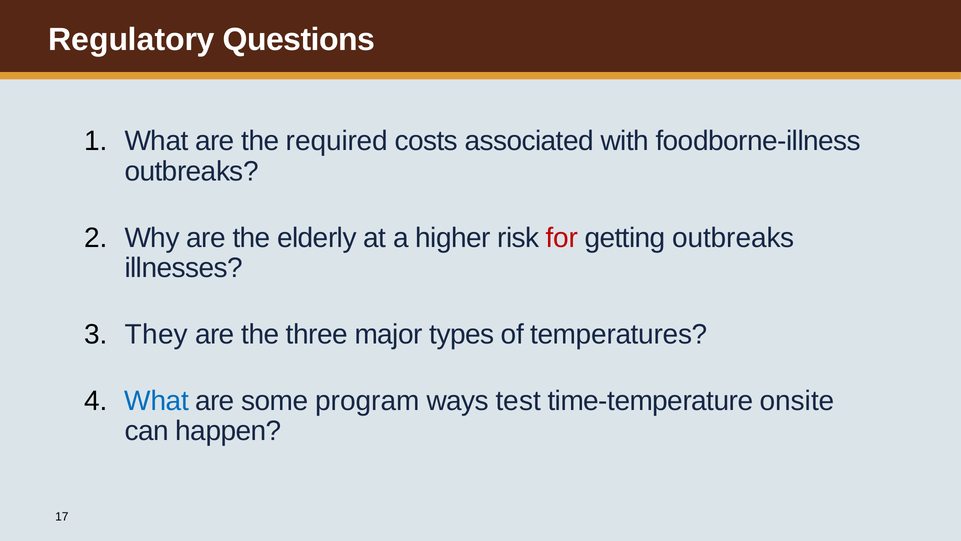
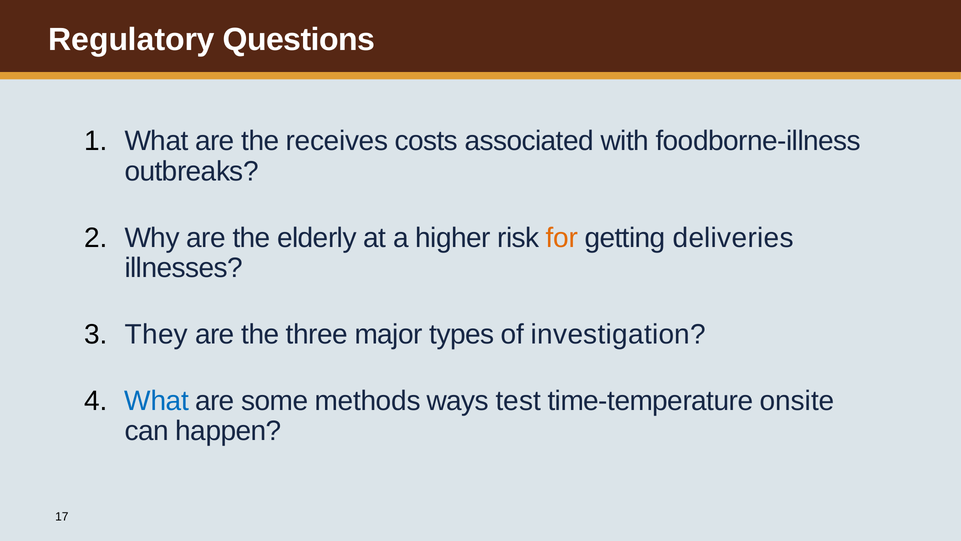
required: required -> receives (337, 141)
for colour: red -> orange (562, 238)
getting outbreaks: outbreaks -> deliveries (733, 238)
temperatures: temperatures -> investigation (618, 334)
program: program -> methods (368, 401)
